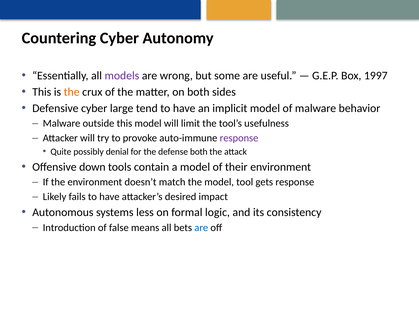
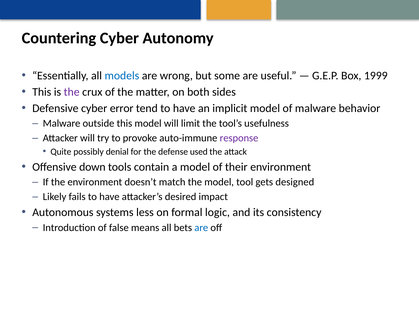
models colour: purple -> blue (122, 76)
1997: 1997 -> 1999 (376, 76)
the colour: orange -> purple (72, 92)
large: large -> error (122, 108)
defense both: both -> used (199, 152)
gets response: response -> designed (295, 182)
